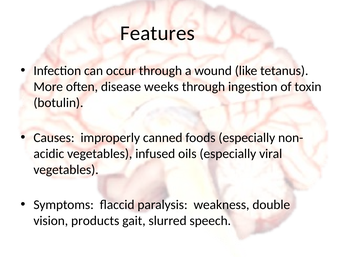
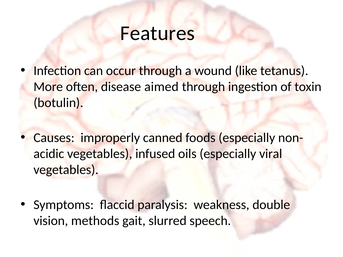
weeks: weeks -> aimed (161, 87)
products: products -> methods (95, 221)
